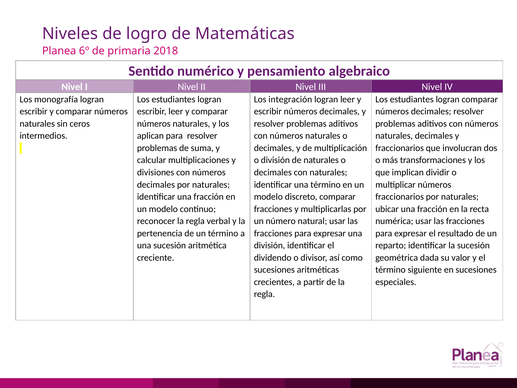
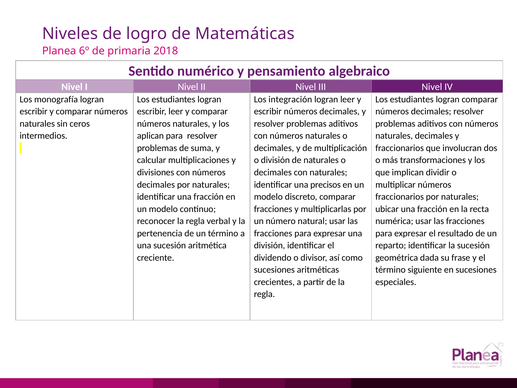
una término: término -> precisos (326, 184)
valor: valor -> frase (461, 258)
